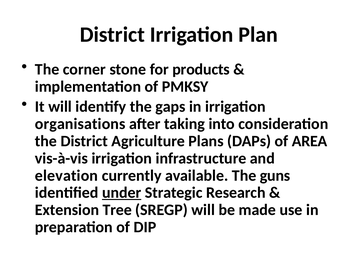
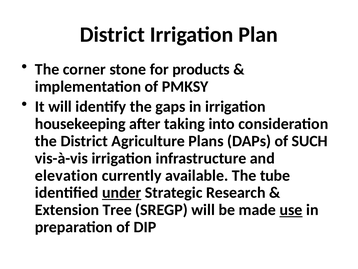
organisations: organisations -> housekeeping (80, 124)
AREA: AREA -> SUCH (310, 141)
guns: guns -> tube (275, 175)
use underline: none -> present (291, 210)
